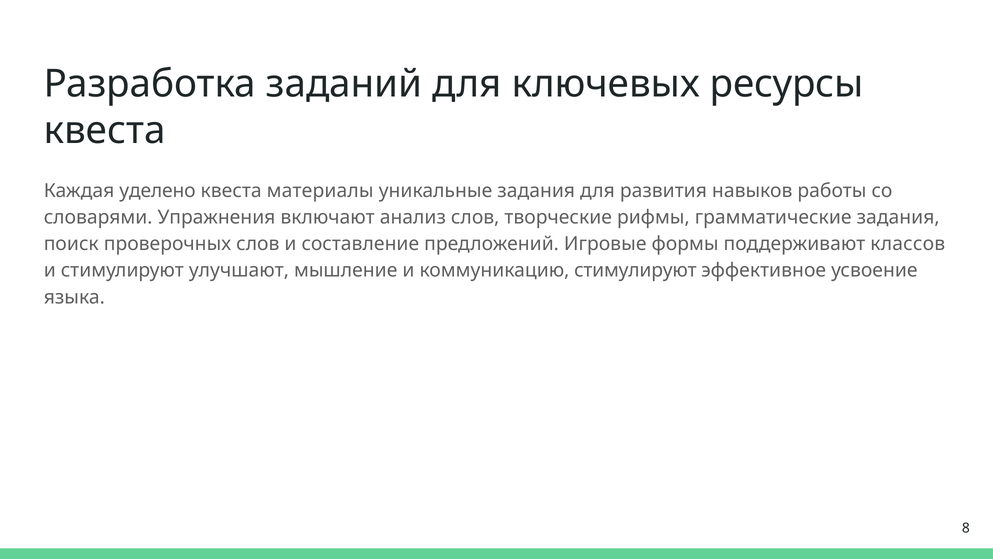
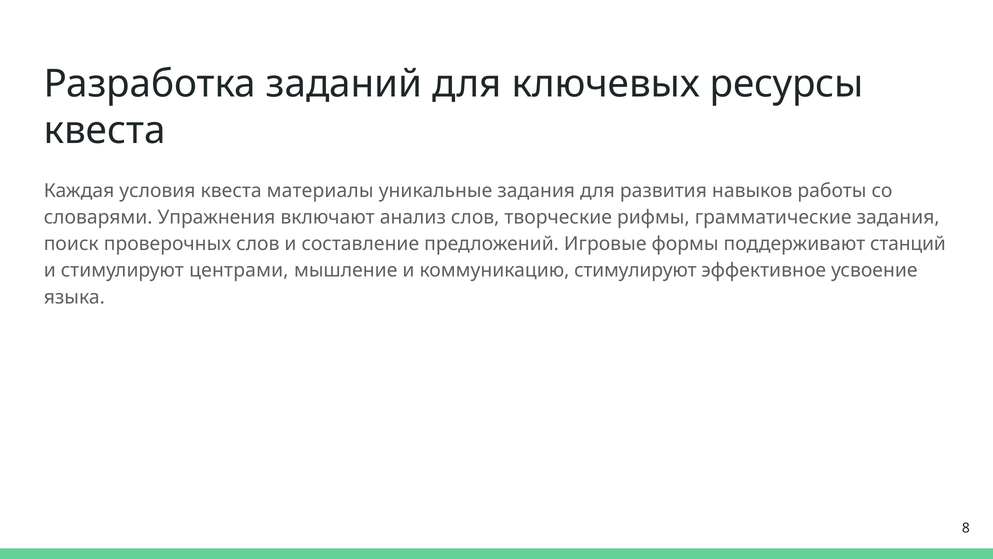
уделено: уделено -> условия (157, 191)
классов: классов -> станций (908, 244)
улучшают: улучшают -> центрами (239, 270)
